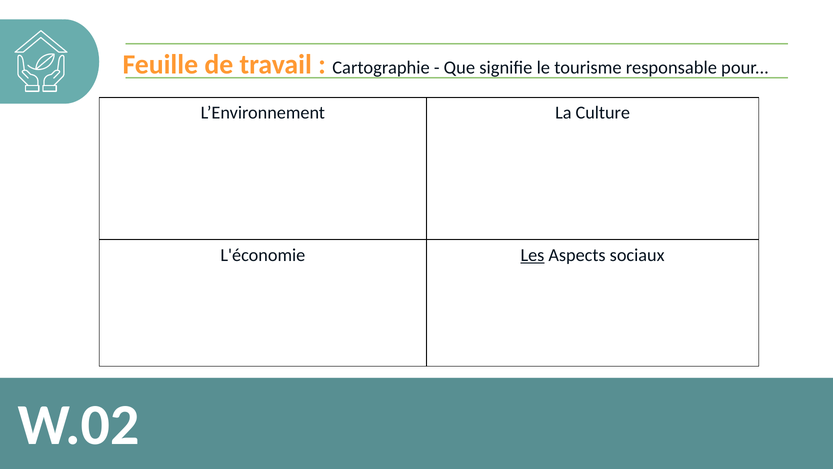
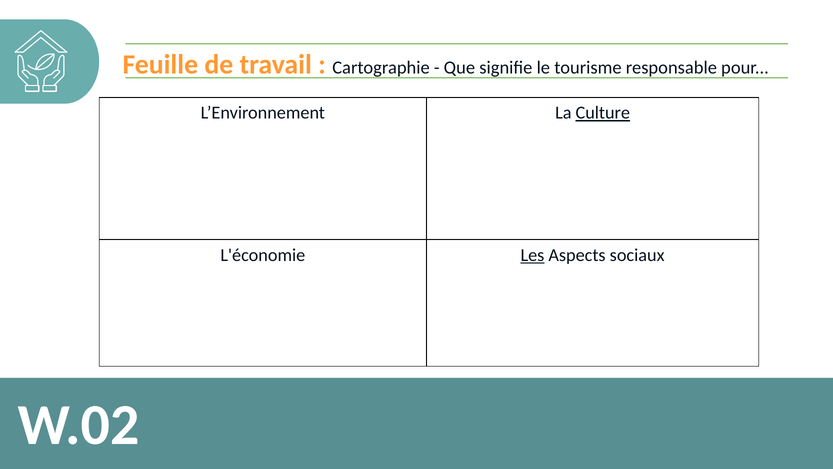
Culture underline: none -> present (603, 113)
